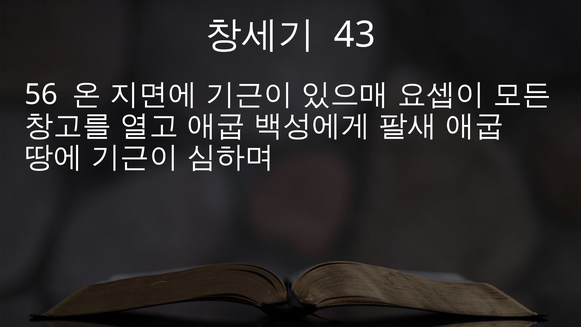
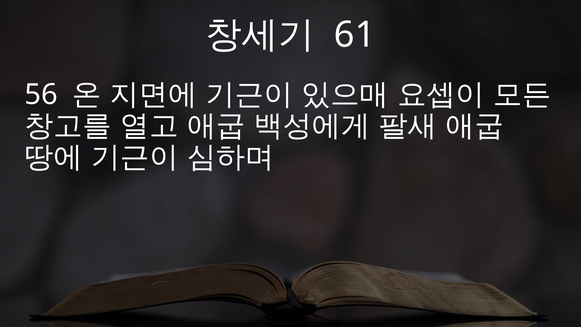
43: 43 -> 61 (355, 35)
